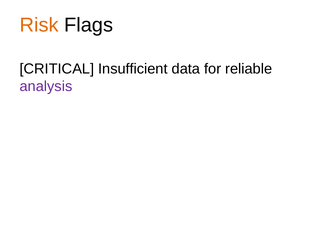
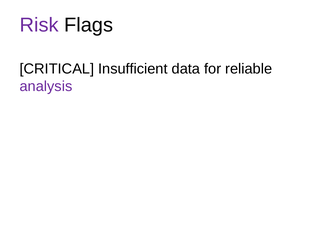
Risk colour: orange -> purple (39, 25)
